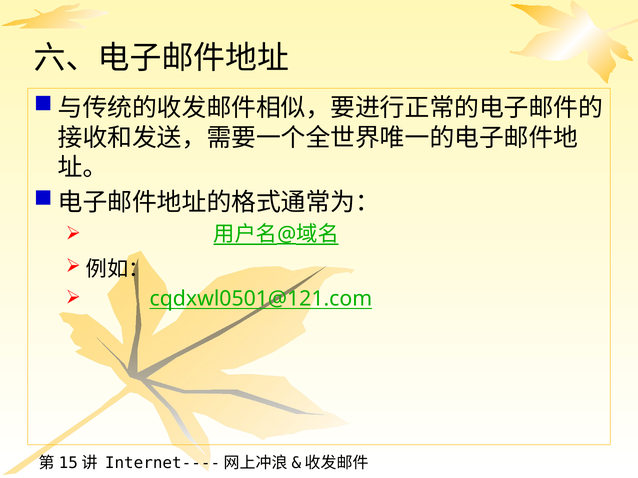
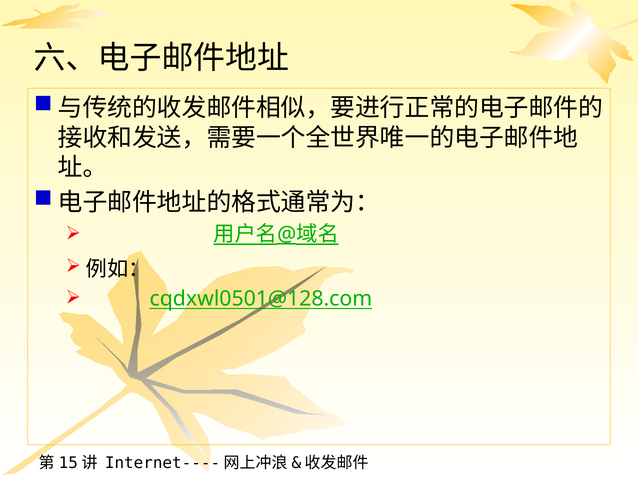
cqdxwl0501@121.com: cqdxwl0501@121.com -> cqdxwl0501@128.com (261, 299)
